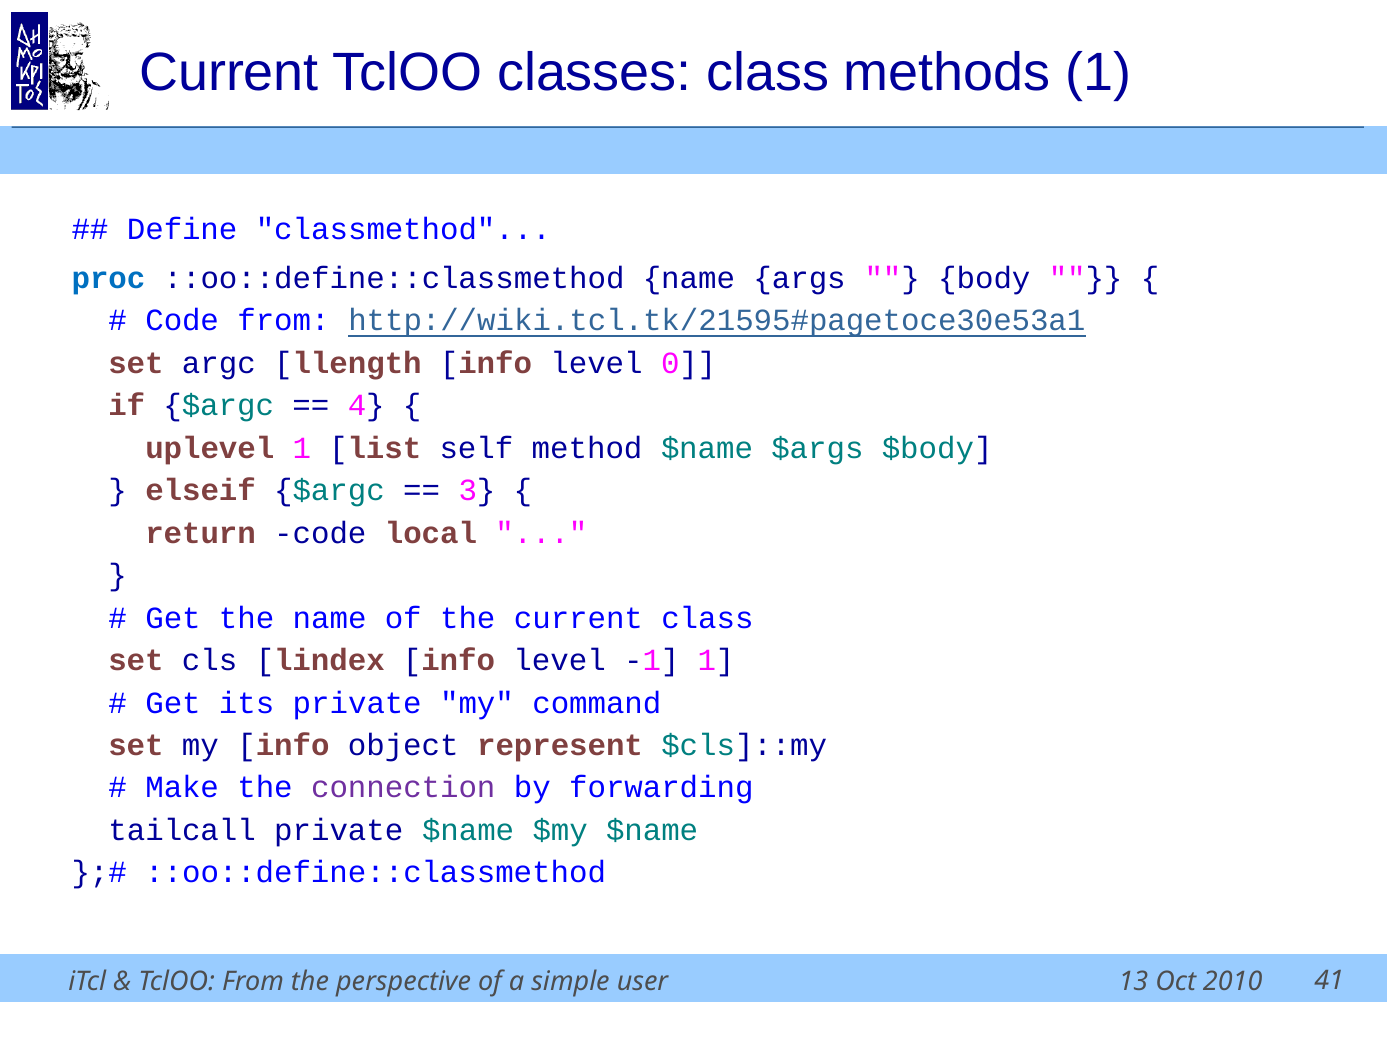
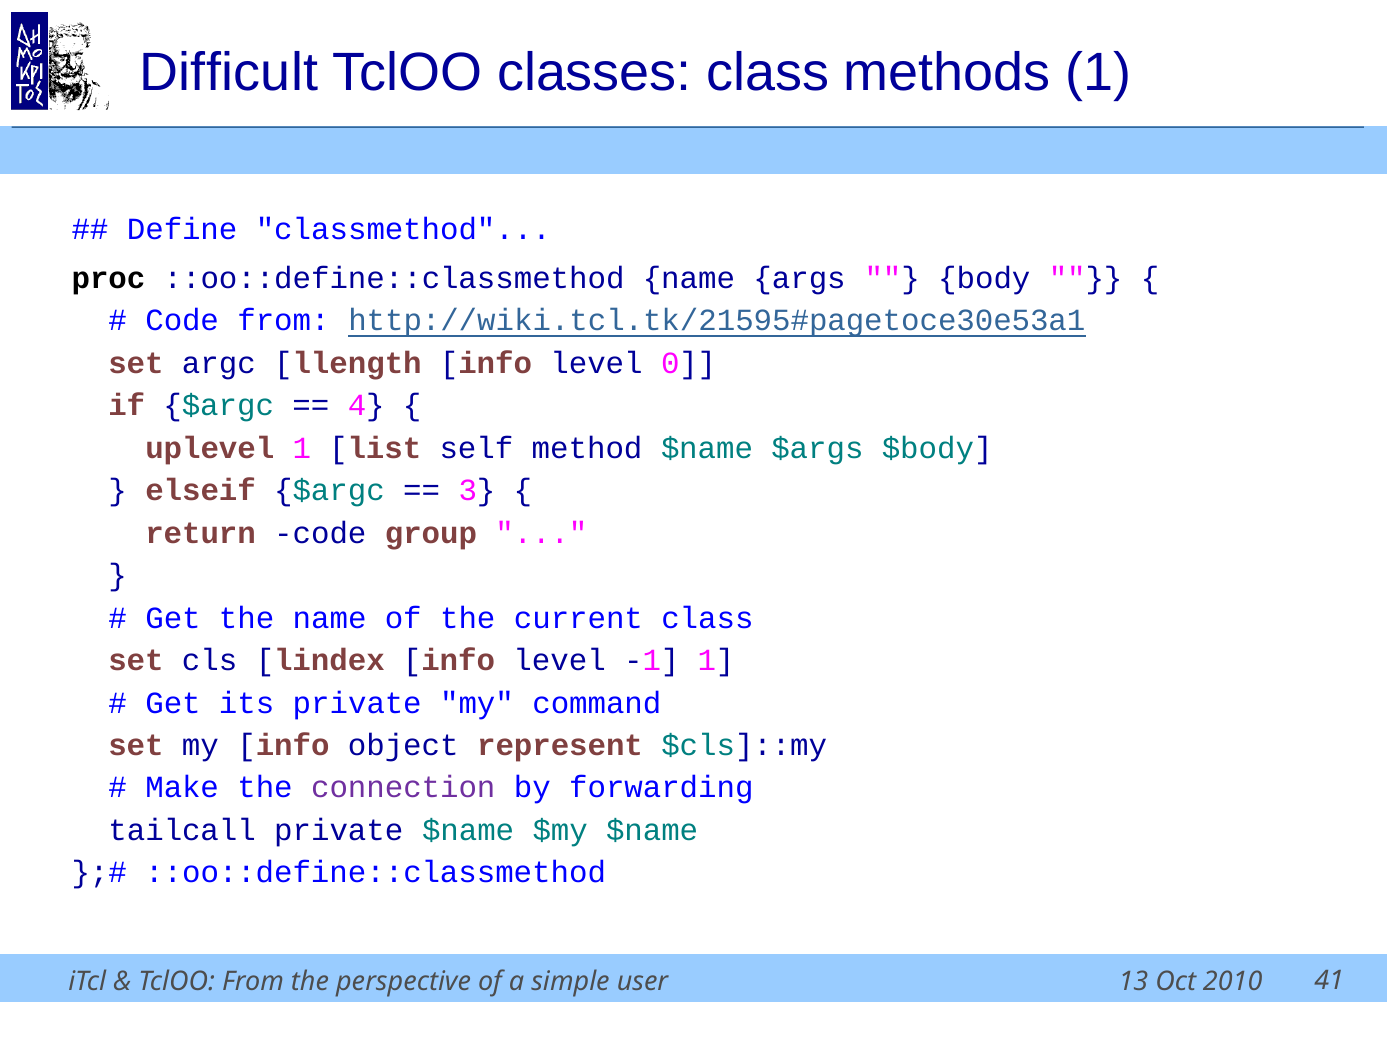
Current: Current -> Difficult (229, 73)
proc colour: blue -> black (109, 278)
local: local -> group (431, 533)
